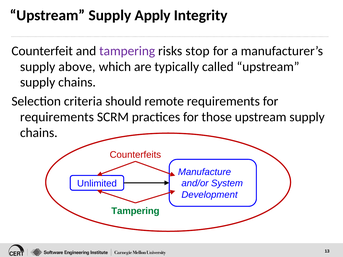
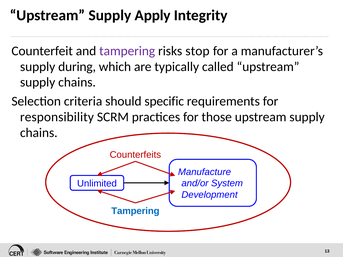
above: above -> during (77, 67)
remote: remote -> specific (164, 101)
requirements: requirements -> responsibility (57, 117)
Tampering colour: green -> blue (135, 211)
